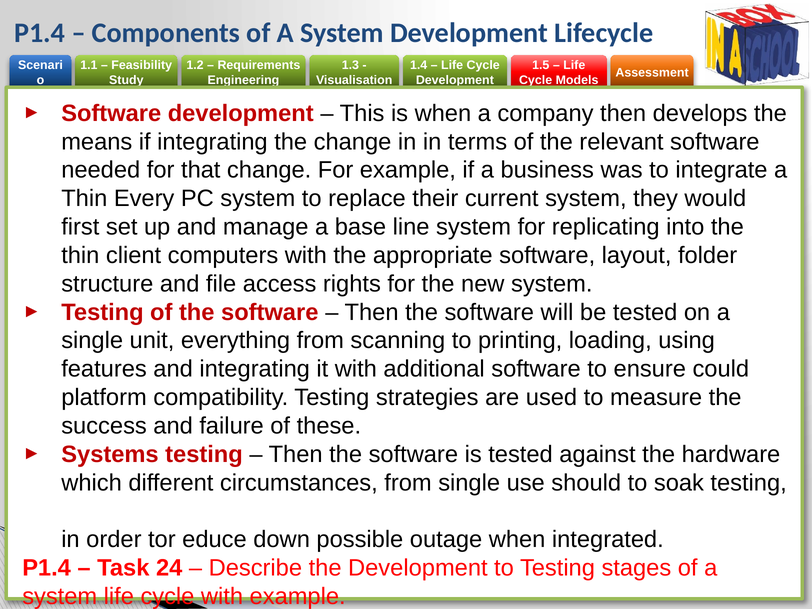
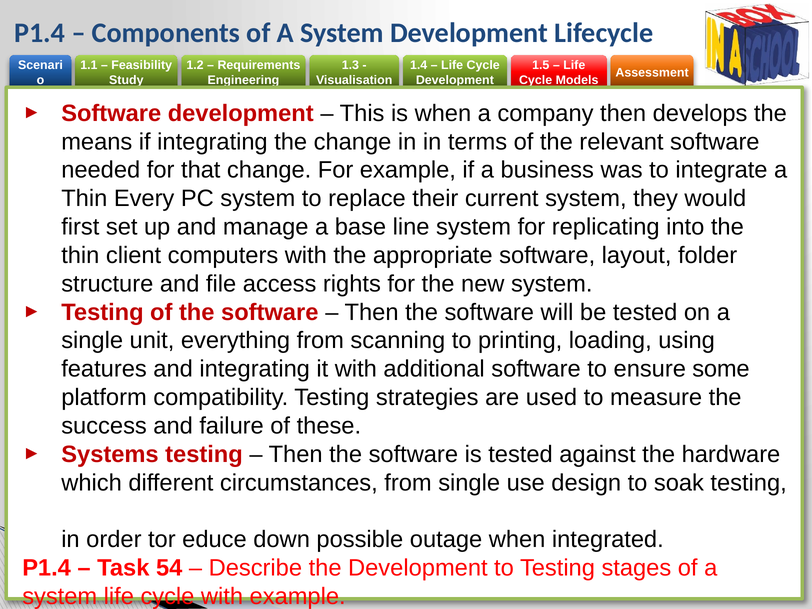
could: could -> some (721, 369)
should: should -> design (586, 483)
24: 24 -> 54 (169, 568)
